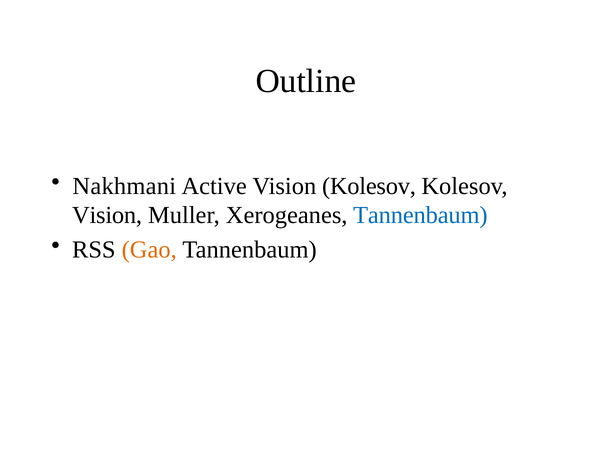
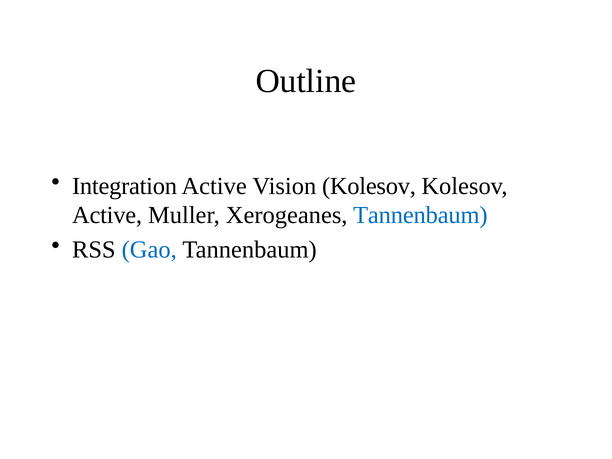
Nakhmani: Nakhmani -> Integration (125, 186)
Vision: Vision -> Active (107, 215)
Gao colour: orange -> blue (149, 250)
